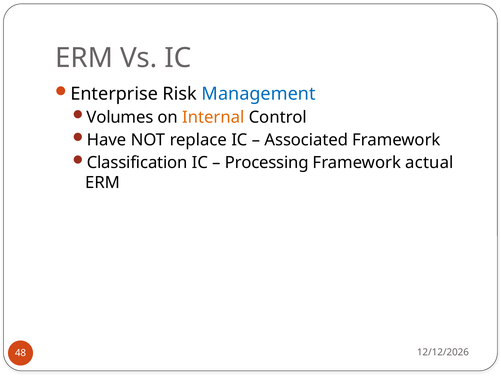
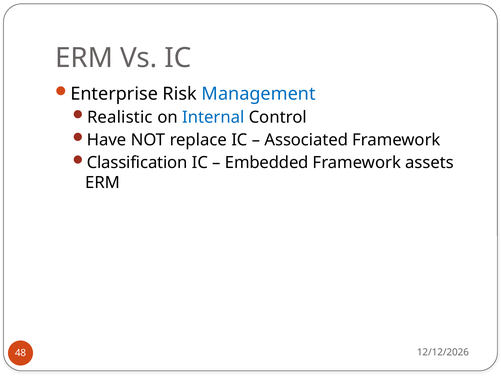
Volumes: Volumes -> Realistic (120, 117)
Internal colour: orange -> blue (213, 117)
Processing: Processing -> Embedded (267, 163)
actual: actual -> assets (430, 163)
